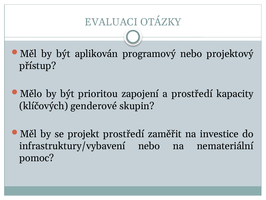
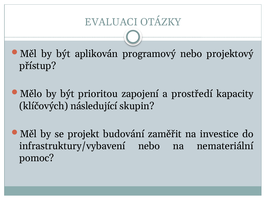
genderové: genderové -> následující (94, 106)
projekt prostředí: prostředí -> budování (124, 134)
